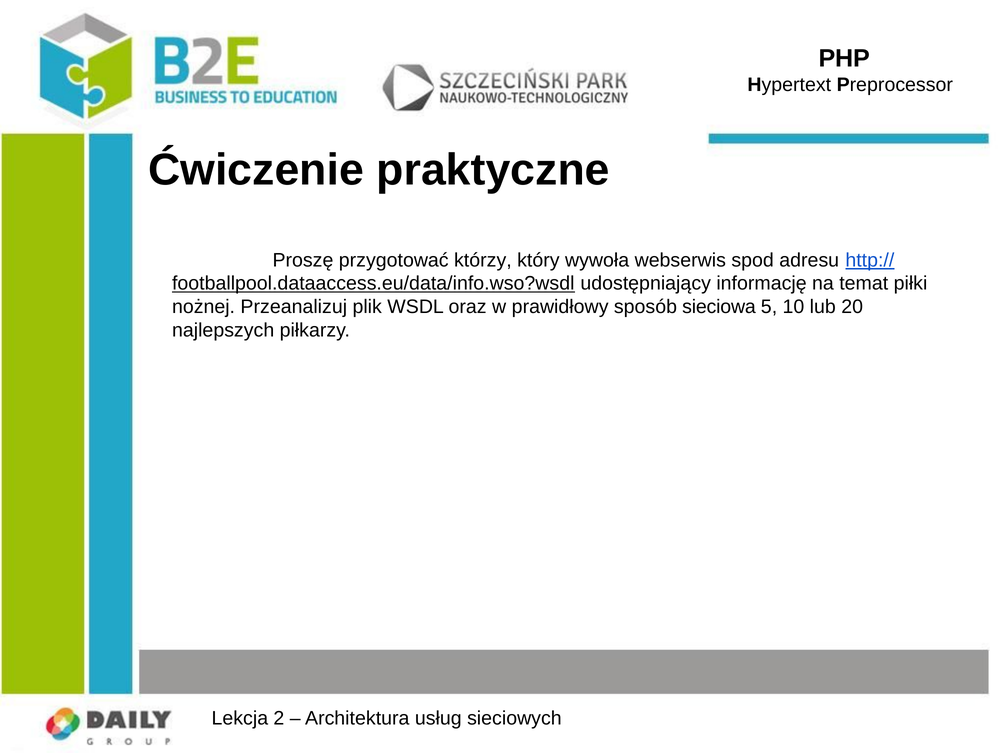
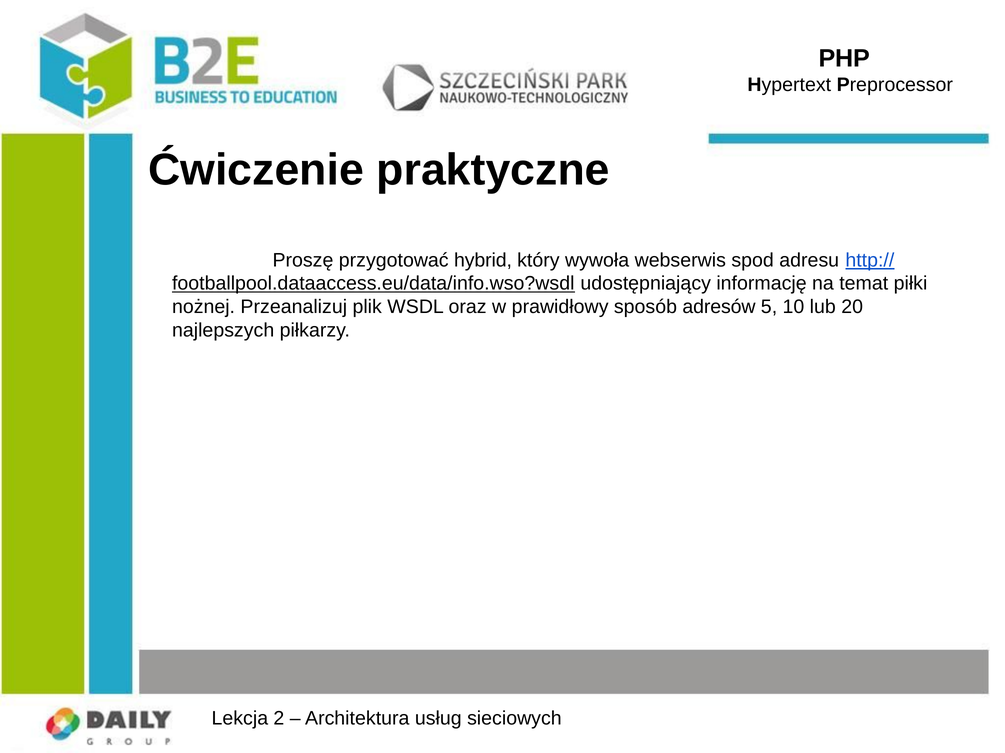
którzy: którzy -> hybrid (483, 260)
sieciowa: sieciowa -> adresów (719, 307)
